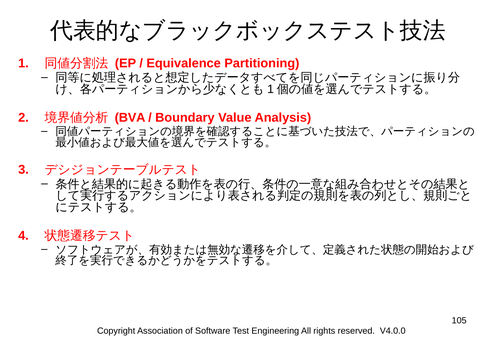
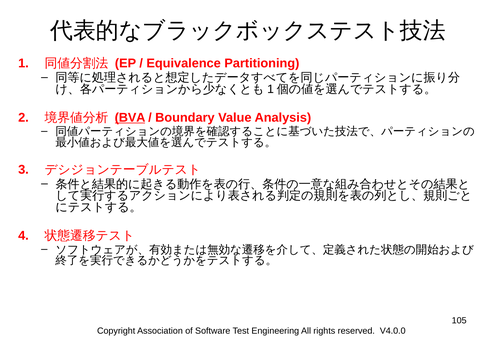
BVA underline: none -> present (130, 118)
